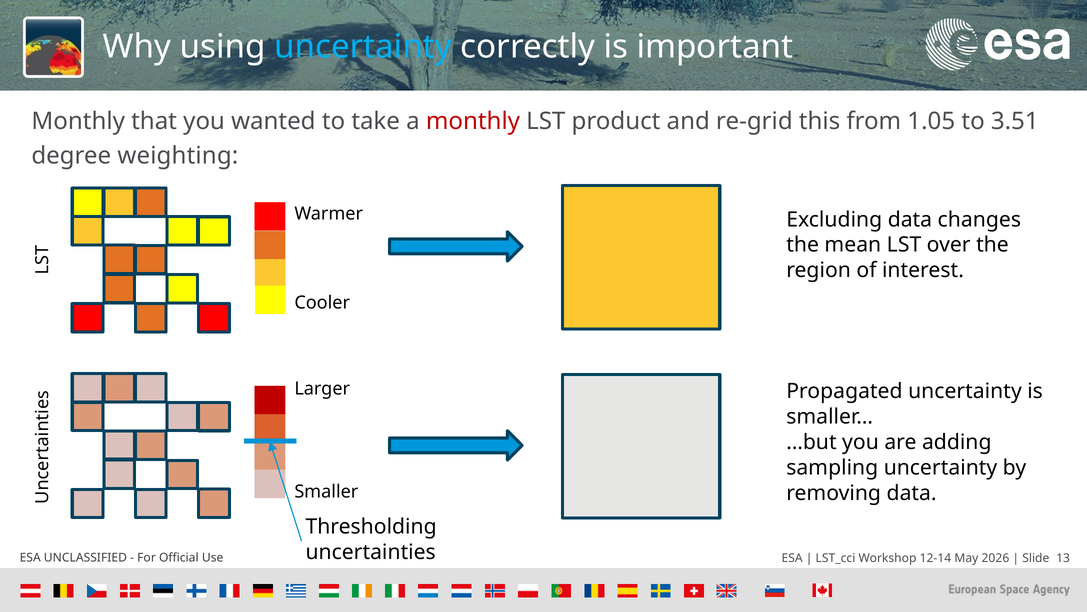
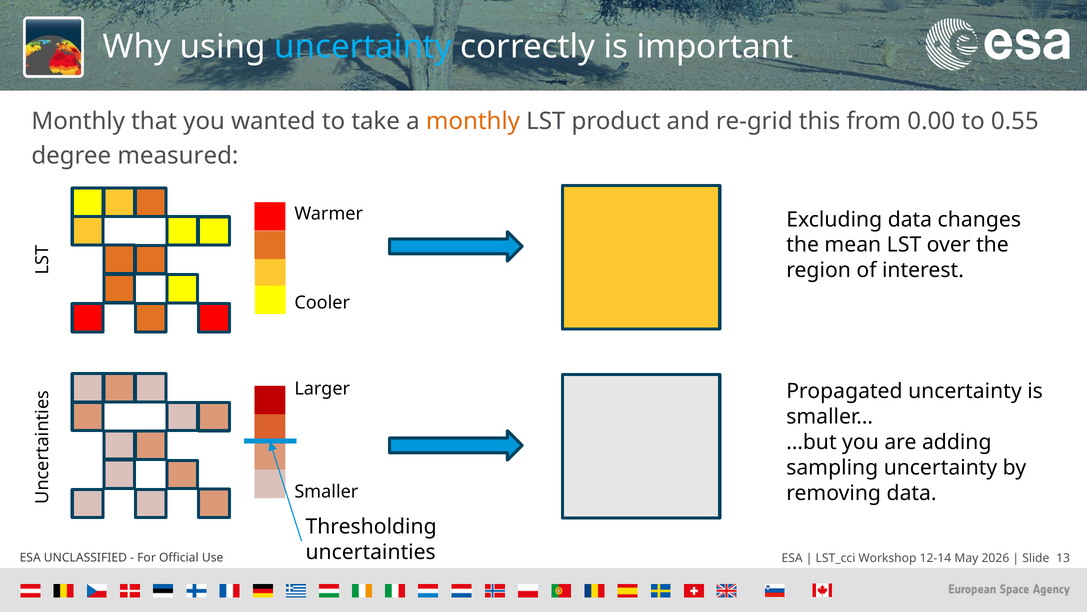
monthly colour: red -> orange (473, 121)
1.05: 1.05 -> 0.00 (931, 121)
3.51: 3.51 -> 0.55 (1015, 121)
weighting: weighting -> measured (178, 156)
